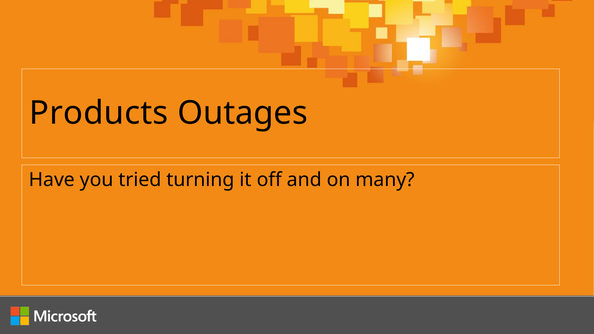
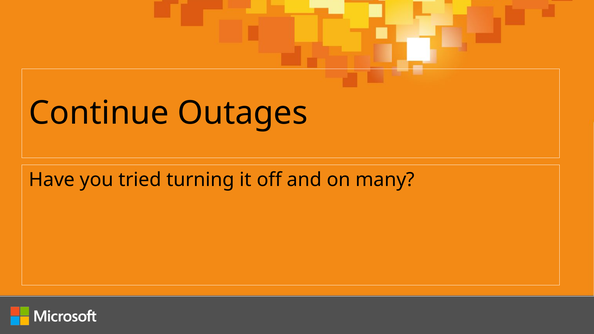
Products: Products -> Continue (99, 113)
